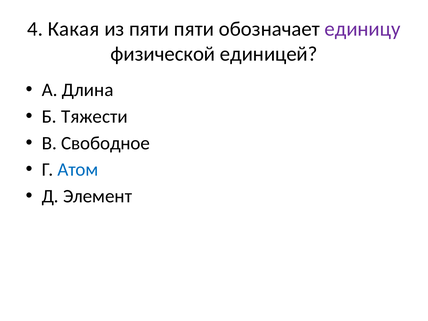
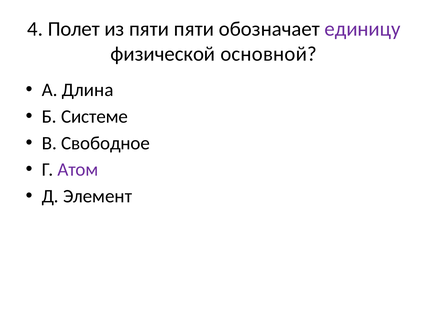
Какая: Какая -> Полет (74, 29)
единицей: единицей -> основной (269, 54)
Тяжести: Тяжести -> Системе (95, 116)
Атом colour: blue -> purple (78, 170)
